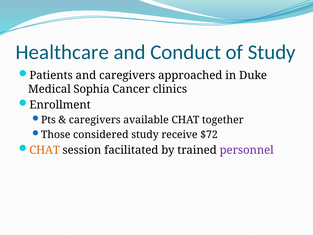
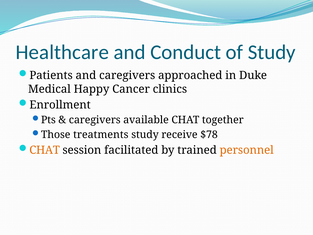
Sophia: Sophia -> Happy (92, 89)
considered: considered -> treatments (101, 134)
$72: $72 -> $78 (209, 134)
personnel colour: purple -> orange (247, 150)
